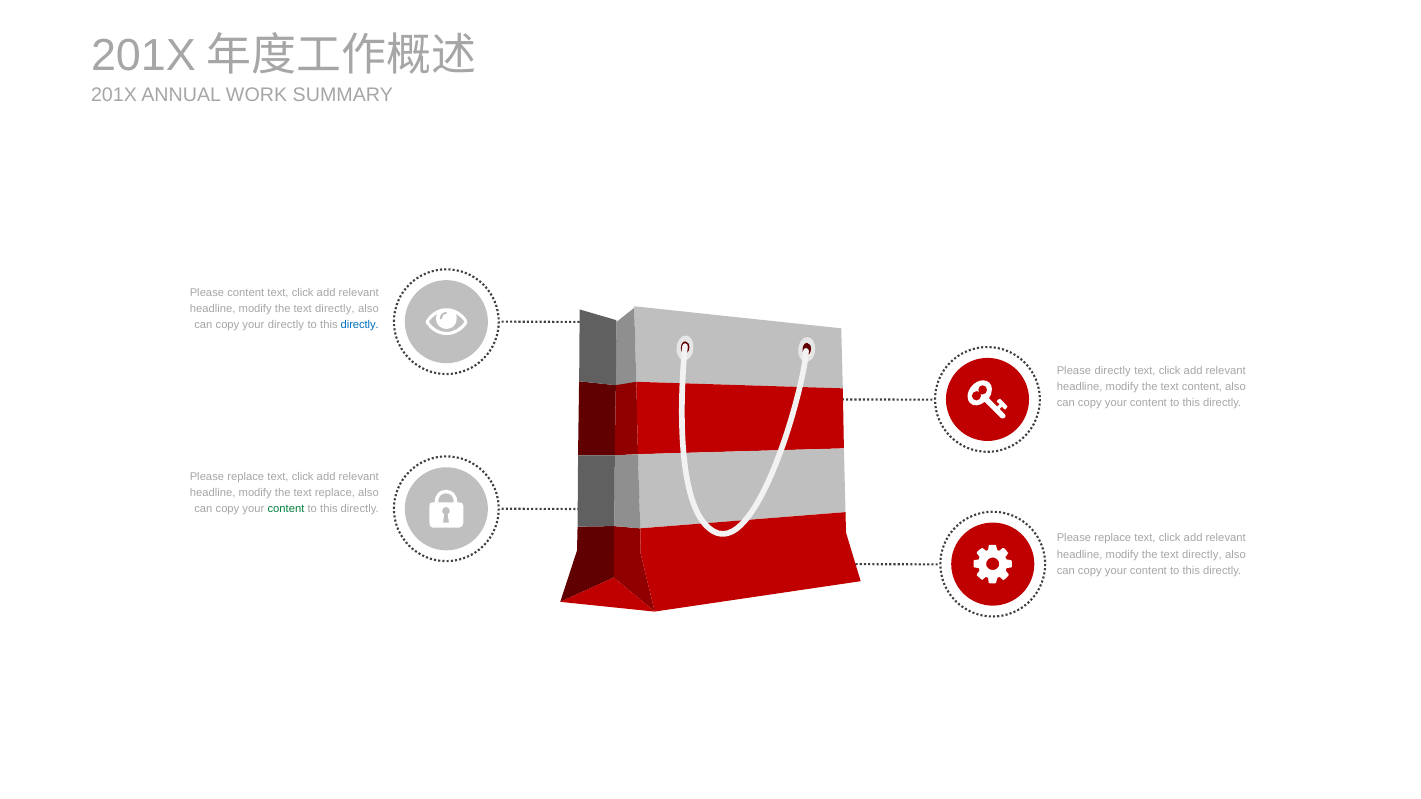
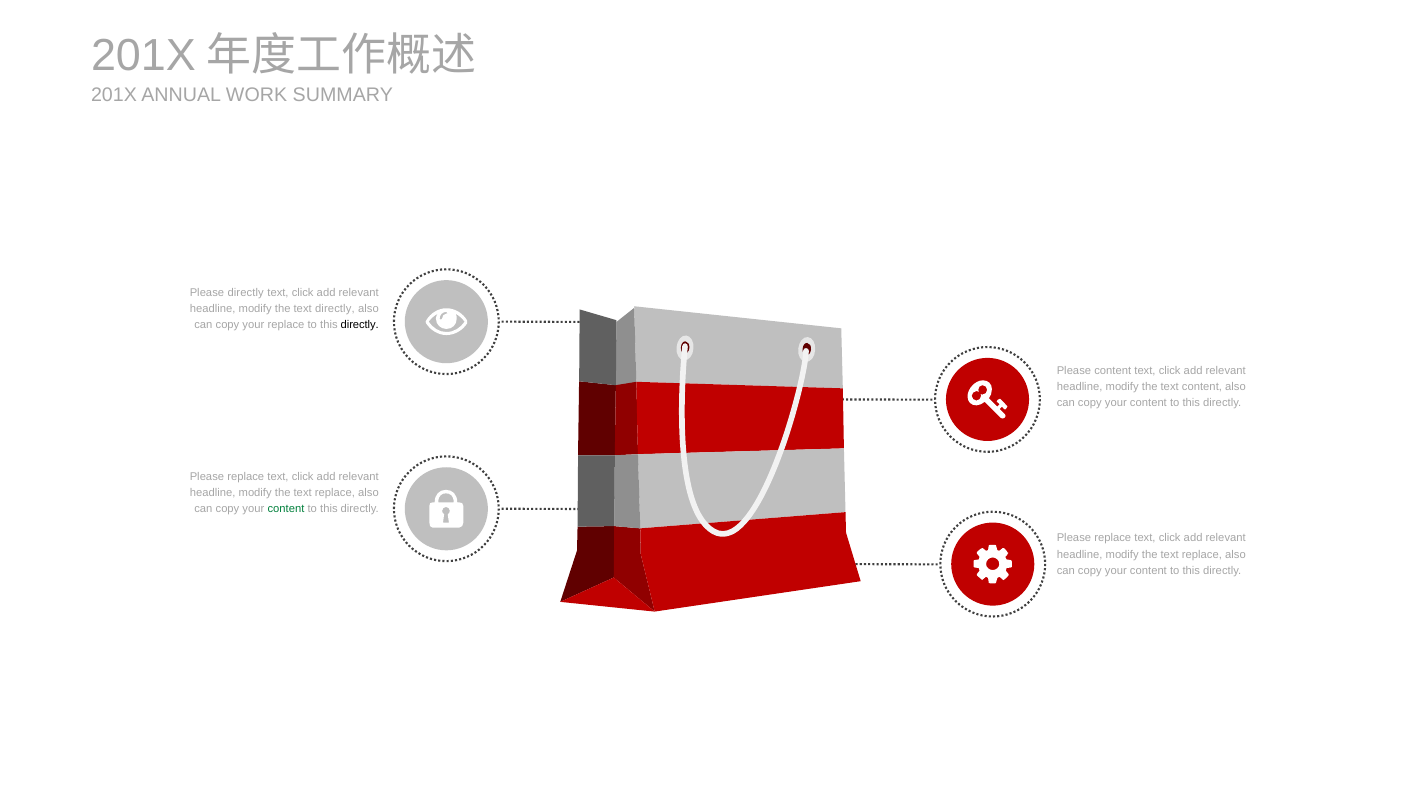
Please content: content -> directly (246, 293)
your directly: directly -> replace (286, 325)
directly colour: blue -> black (360, 325)
Please directly: directly -> content (1113, 371)
directly: directly -> replace (1202, 554)
